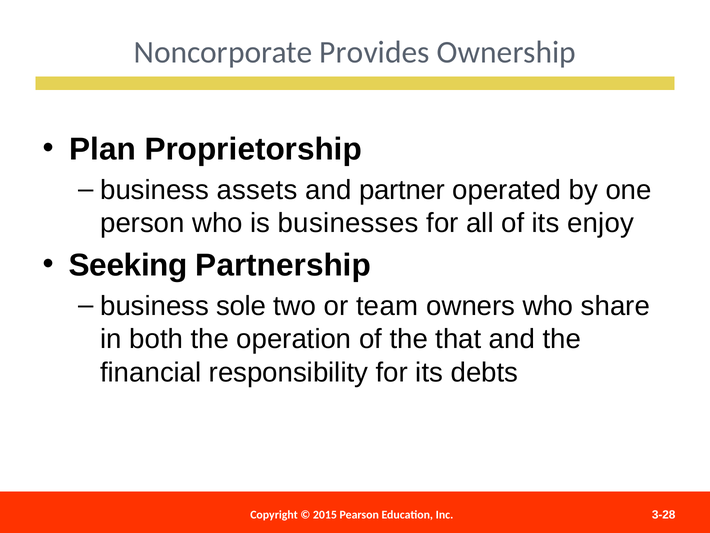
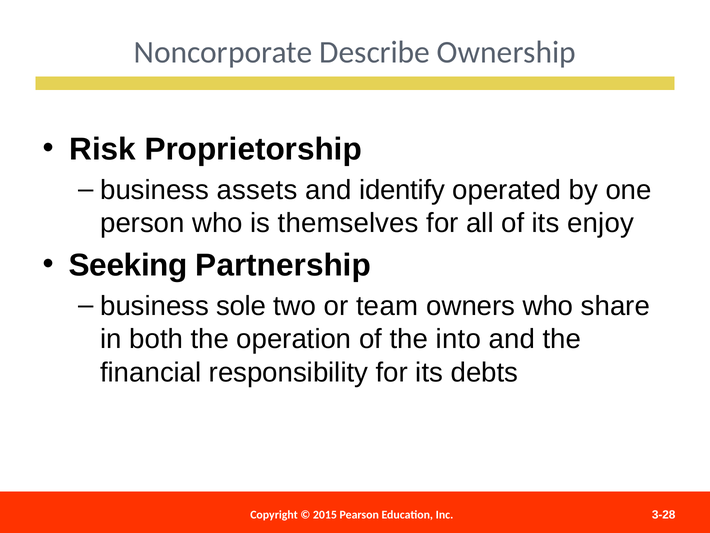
Provides: Provides -> Describe (375, 52)
Plan: Plan -> Risk (103, 149)
partner: partner -> identify (402, 190)
businesses: businesses -> themselves (348, 223)
that: that -> into (458, 339)
